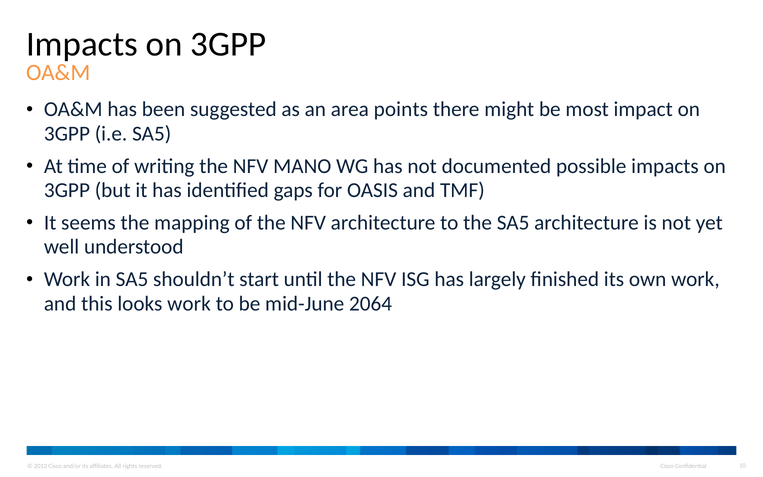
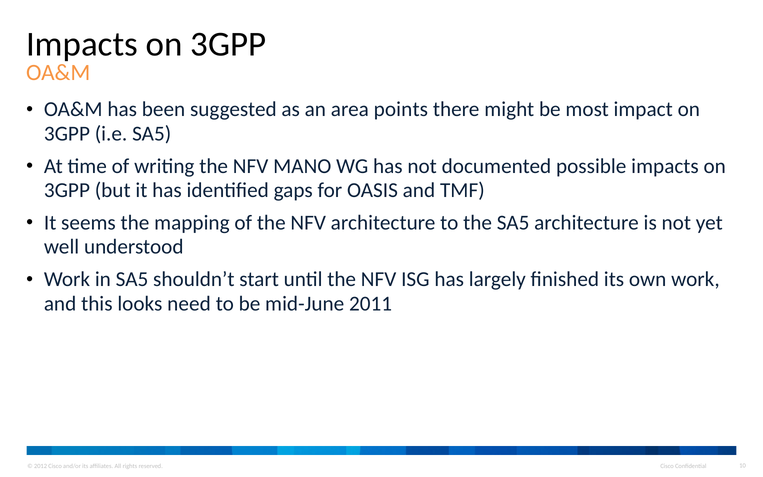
looks work: work -> need (189, 303)
2064: 2064 -> 2011 (371, 303)
